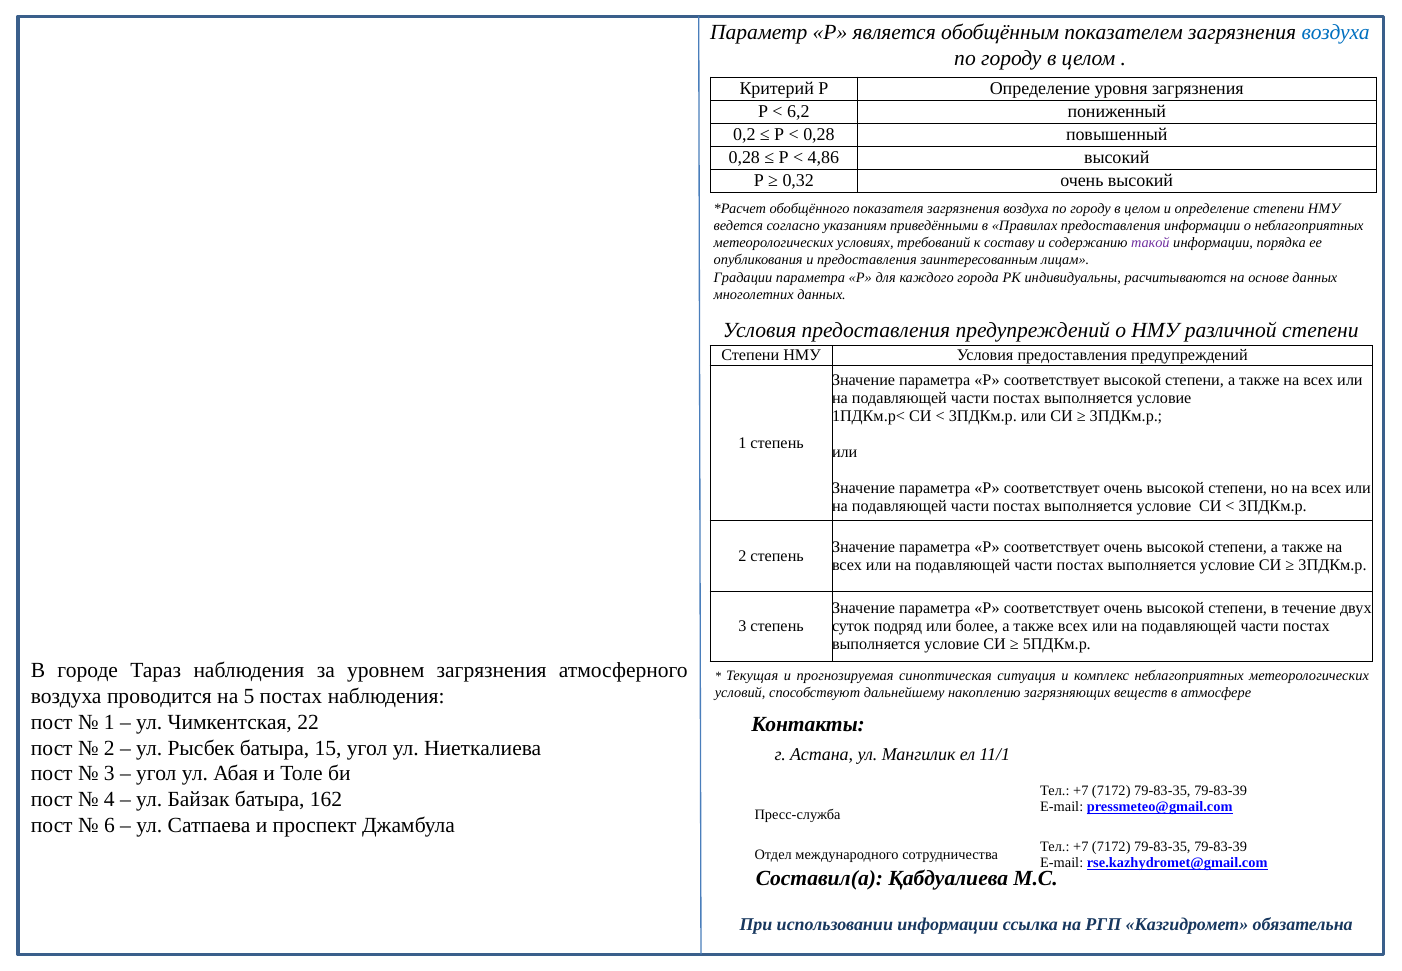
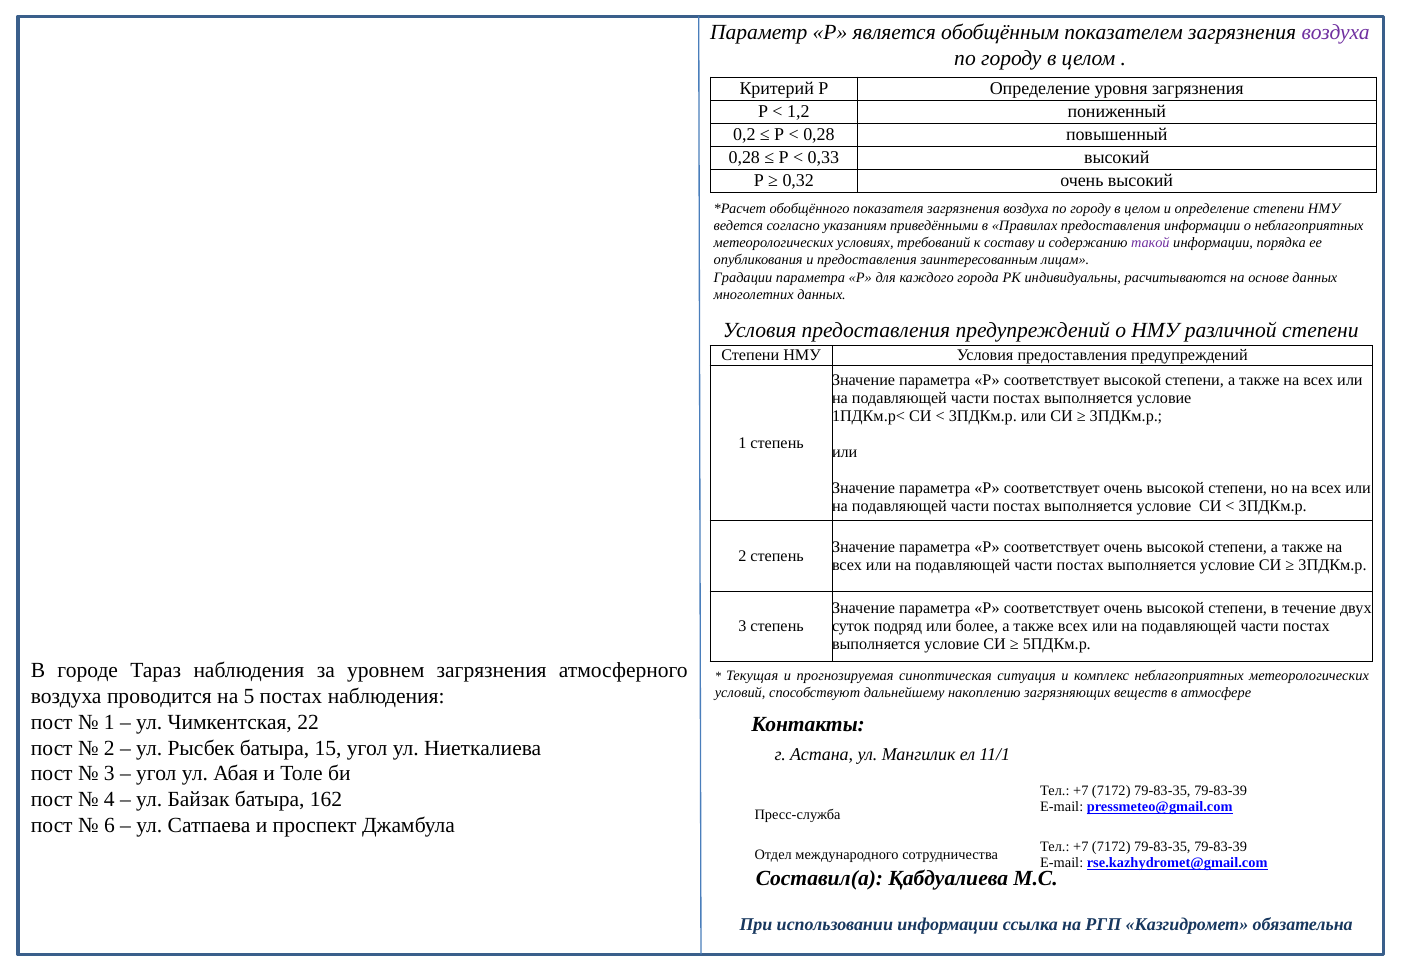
воздуха colour: blue -> purple (1336, 32)
6,2: 6,2 -> 1,2 (798, 112)
4,86: 4,86 -> 0,33 (823, 158)
